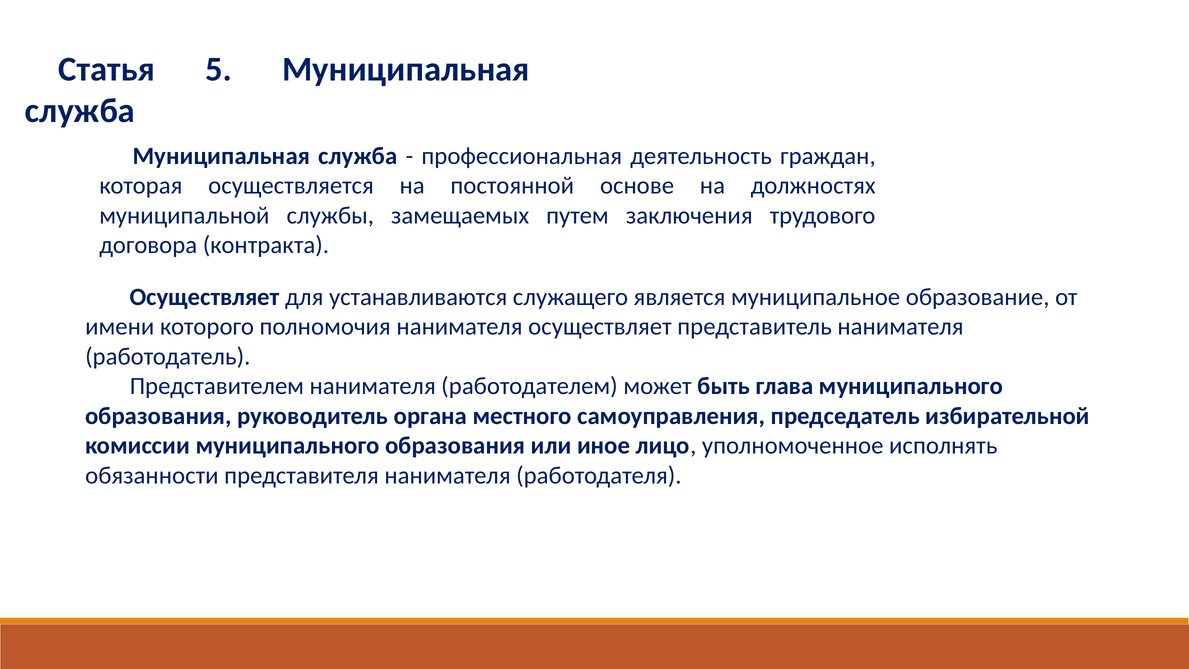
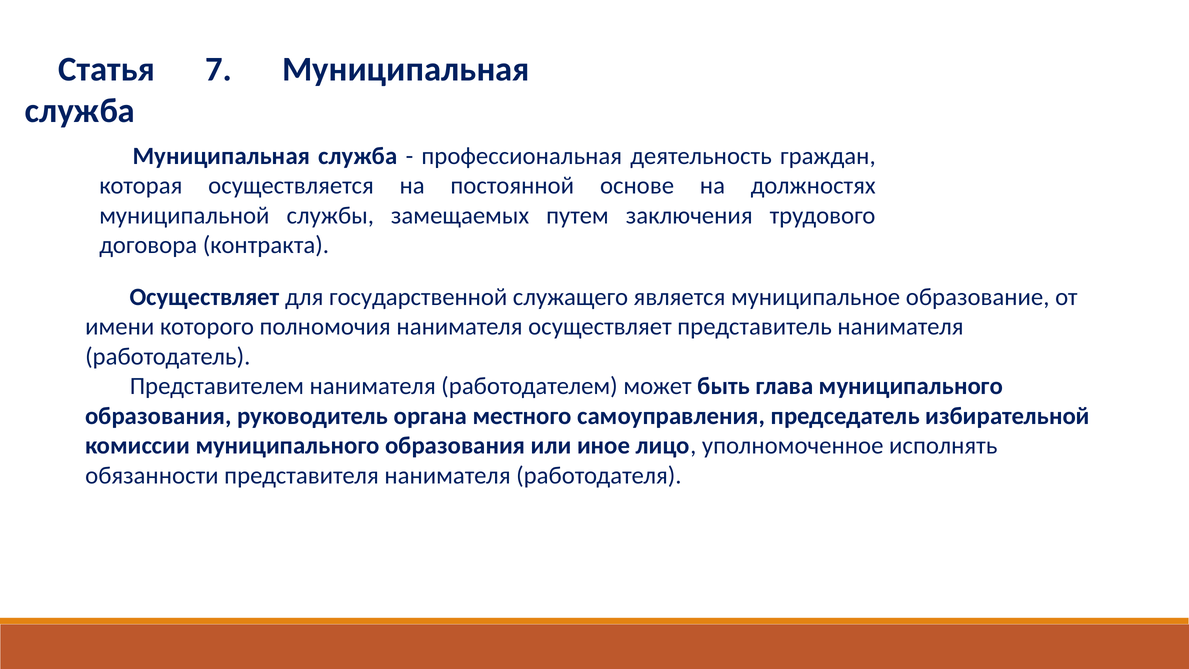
5: 5 -> 7 (219, 69)
устанавливаются: устанавливаются -> государственной (418, 297)
